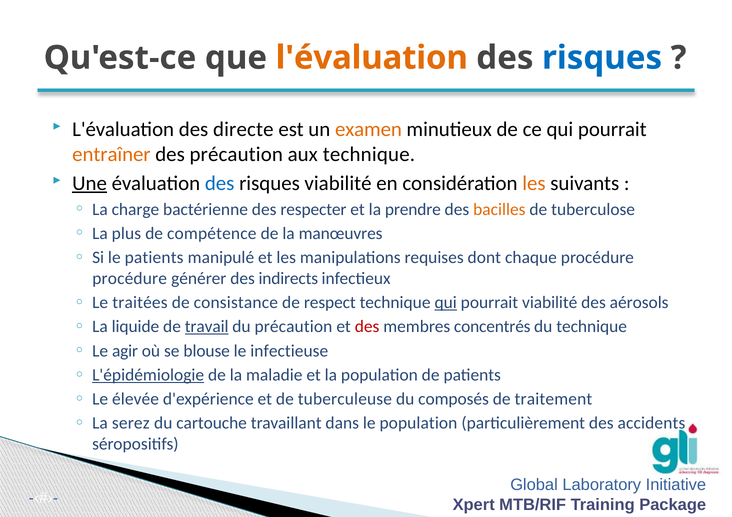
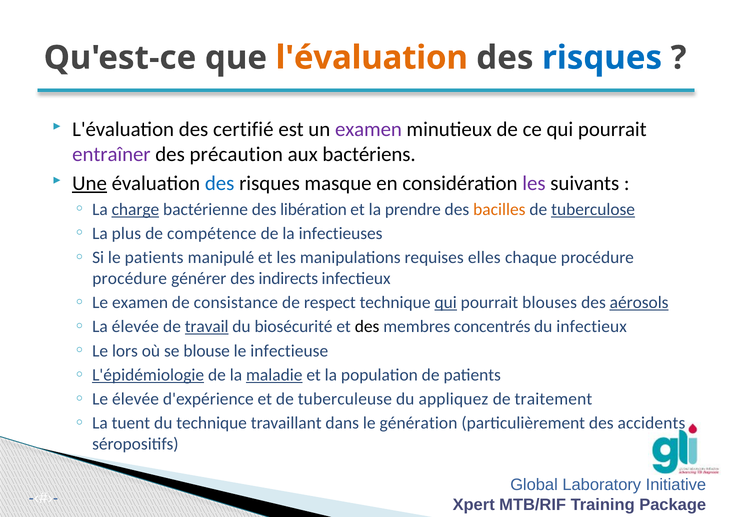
directe: directe -> certifié (243, 129)
examen colour: orange -> purple (368, 129)
entraîner colour: orange -> purple (111, 154)
aux technique: technique -> bactériens (369, 154)
risques viabilité: viabilité -> masque (338, 183)
les colour: orange -> purple (534, 183)
charge underline: none -> present (135, 209)
respecter: respecter -> libération (313, 209)
tuberculose underline: none -> present (593, 209)
manœuvres: manœuvres -> infectieuses (341, 233)
dont: dont -> elles (484, 257)
Le traitées: traitées -> examen (140, 302)
pourrait viabilité: viabilité -> blouses (550, 302)
aérosols underline: none -> present (639, 302)
La liquide: liquide -> élevée (135, 326)
du précaution: précaution -> biosécurité (294, 326)
des colour: red -> black (367, 326)
du technique: technique -> infectieux (592, 326)
agir: agir -> lors (125, 351)
maladie underline: none -> present (274, 375)
composés: composés -> appliquez (453, 399)
serez: serez -> tuent (131, 423)
du cartouche: cartouche -> technique (212, 423)
le population: population -> génération (418, 423)
